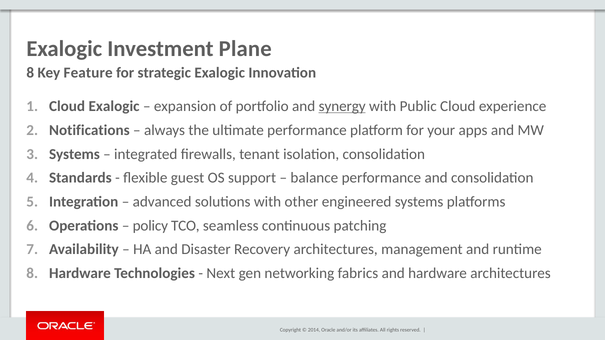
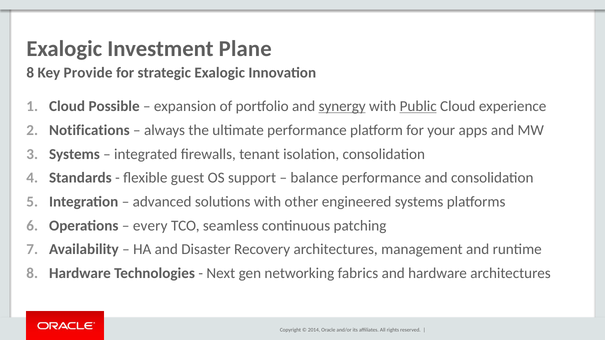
Feature: Feature -> Provide (88, 73)
Cloud Exalogic: Exalogic -> Possible (114, 106)
Public underline: none -> present (418, 106)
policy: policy -> every (150, 226)
